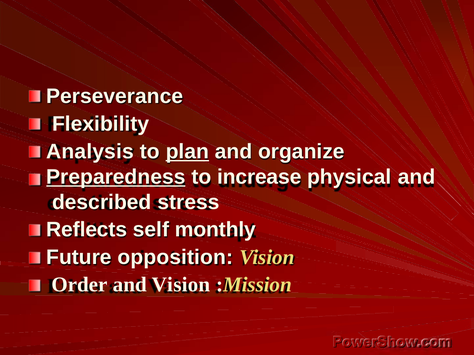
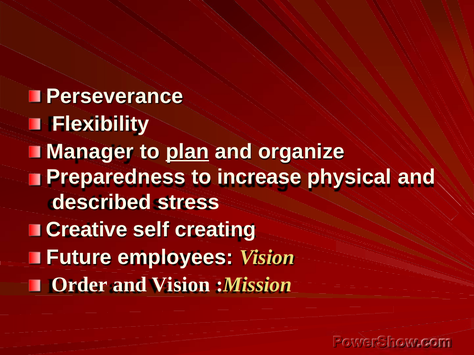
Analysis: Analysis -> Manager (90, 152)
Preparedness underline: present -> none (116, 177)
Reflects: Reflects -> Creative (87, 230)
monthly: monthly -> creating (215, 230)
opposition: opposition -> employees (175, 258)
